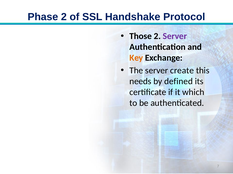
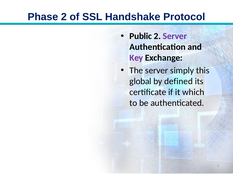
Those: Those -> Public (141, 36)
Key colour: orange -> purple (136, 58)
create: create -> simply (182, 71)
needs: needs -> global (140, 82)
